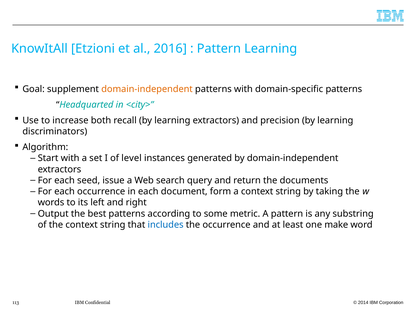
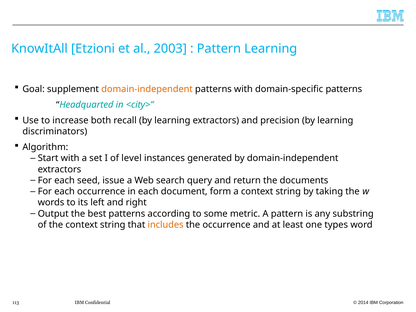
2016: 2016 -> 2003 (170, 49)
includes colour: blue -> orange (166, 225)
make: make -> types (336, 225)
